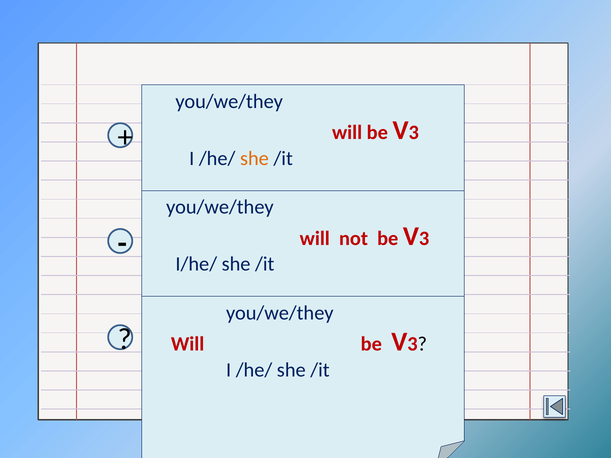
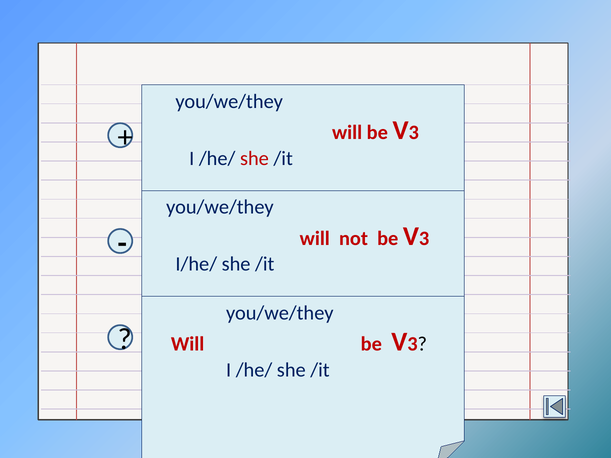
she colour: orange -> red (254, 158)
